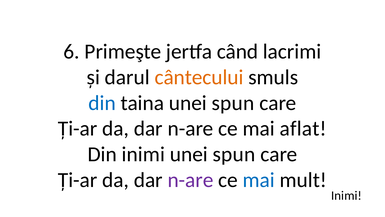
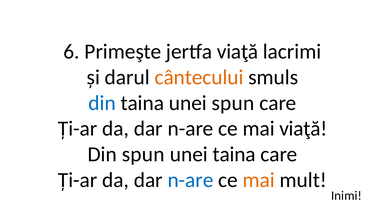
jertfa când: când -> viaţă (238, 51)
mai aflat: aflat -> viaţă (303, 128)
Din inimi: inimi -> spun (143, 154)
spun: spun -> taina (234, 154)
n-are colour: purple -> blue (190, 180)
mai colour: blue -> orange (259, 180)
